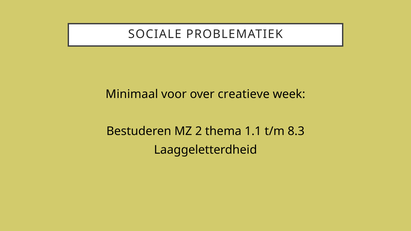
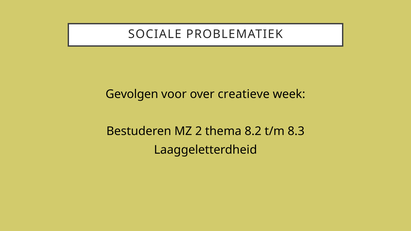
Minimaal: Minimaal -> Gevolgen (132, 94)
1.1: 1.1 -> 8.2 (253, 131)
